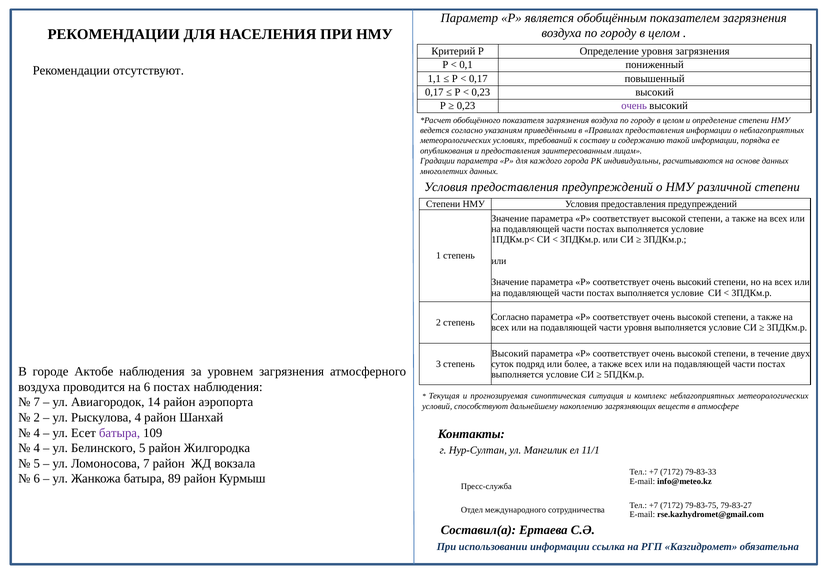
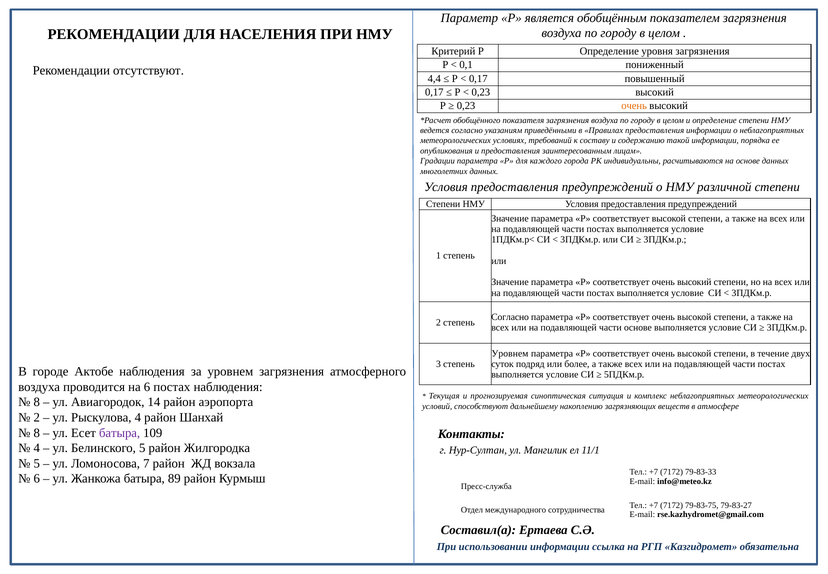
1,1: 1,1 -> 4,4 (434, 78)
очень colour: purple -> orange (634, 106)
части уровня: уровня -> основе (638, 327)
Высокий: Высокий -> Уровнем (510, 353)
7: 7 -> 8 (37, 402)
4: 4 -> 8 (37, 432)
